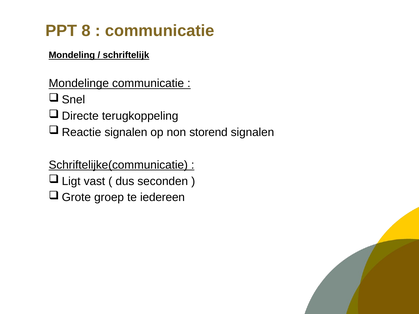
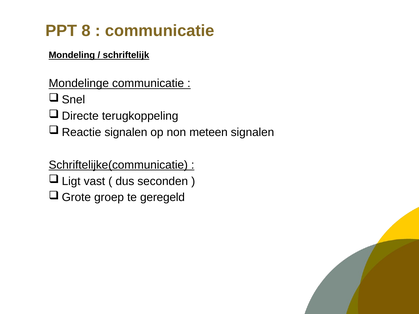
storend: storend -> meteen (208, 132)
iedereen: iedereen -> geregeld (163, 198)
